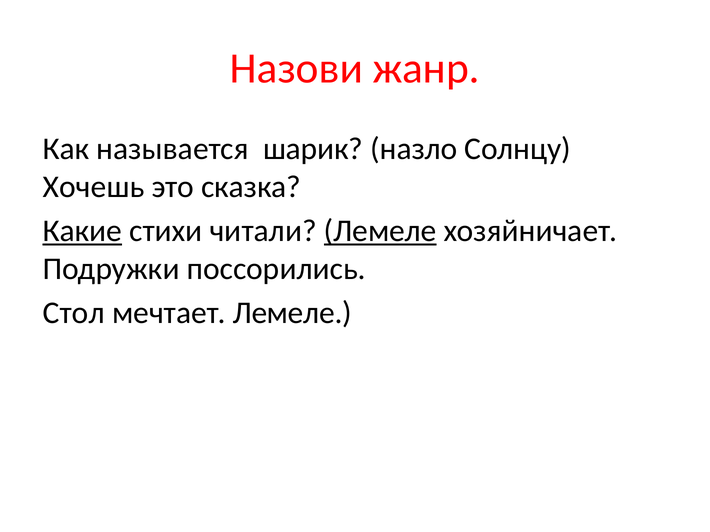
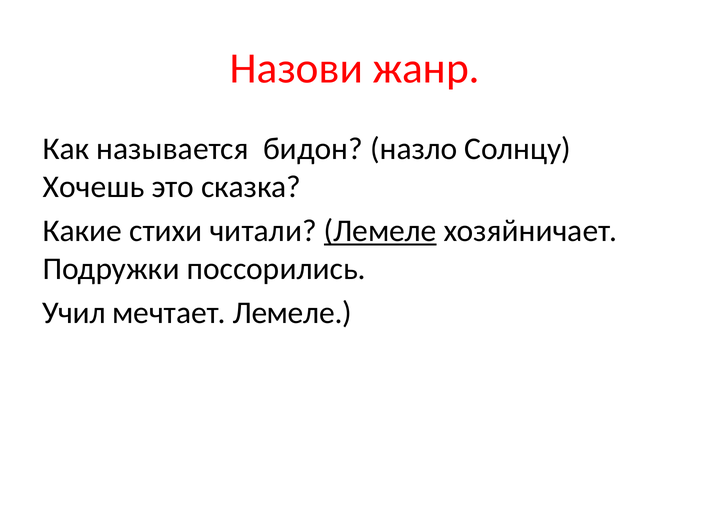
шарик: шарик -> бидон (313, 149)
Какие underline: present -> none (82, 231)
Стол: Стол -> Учил (74, 313)
